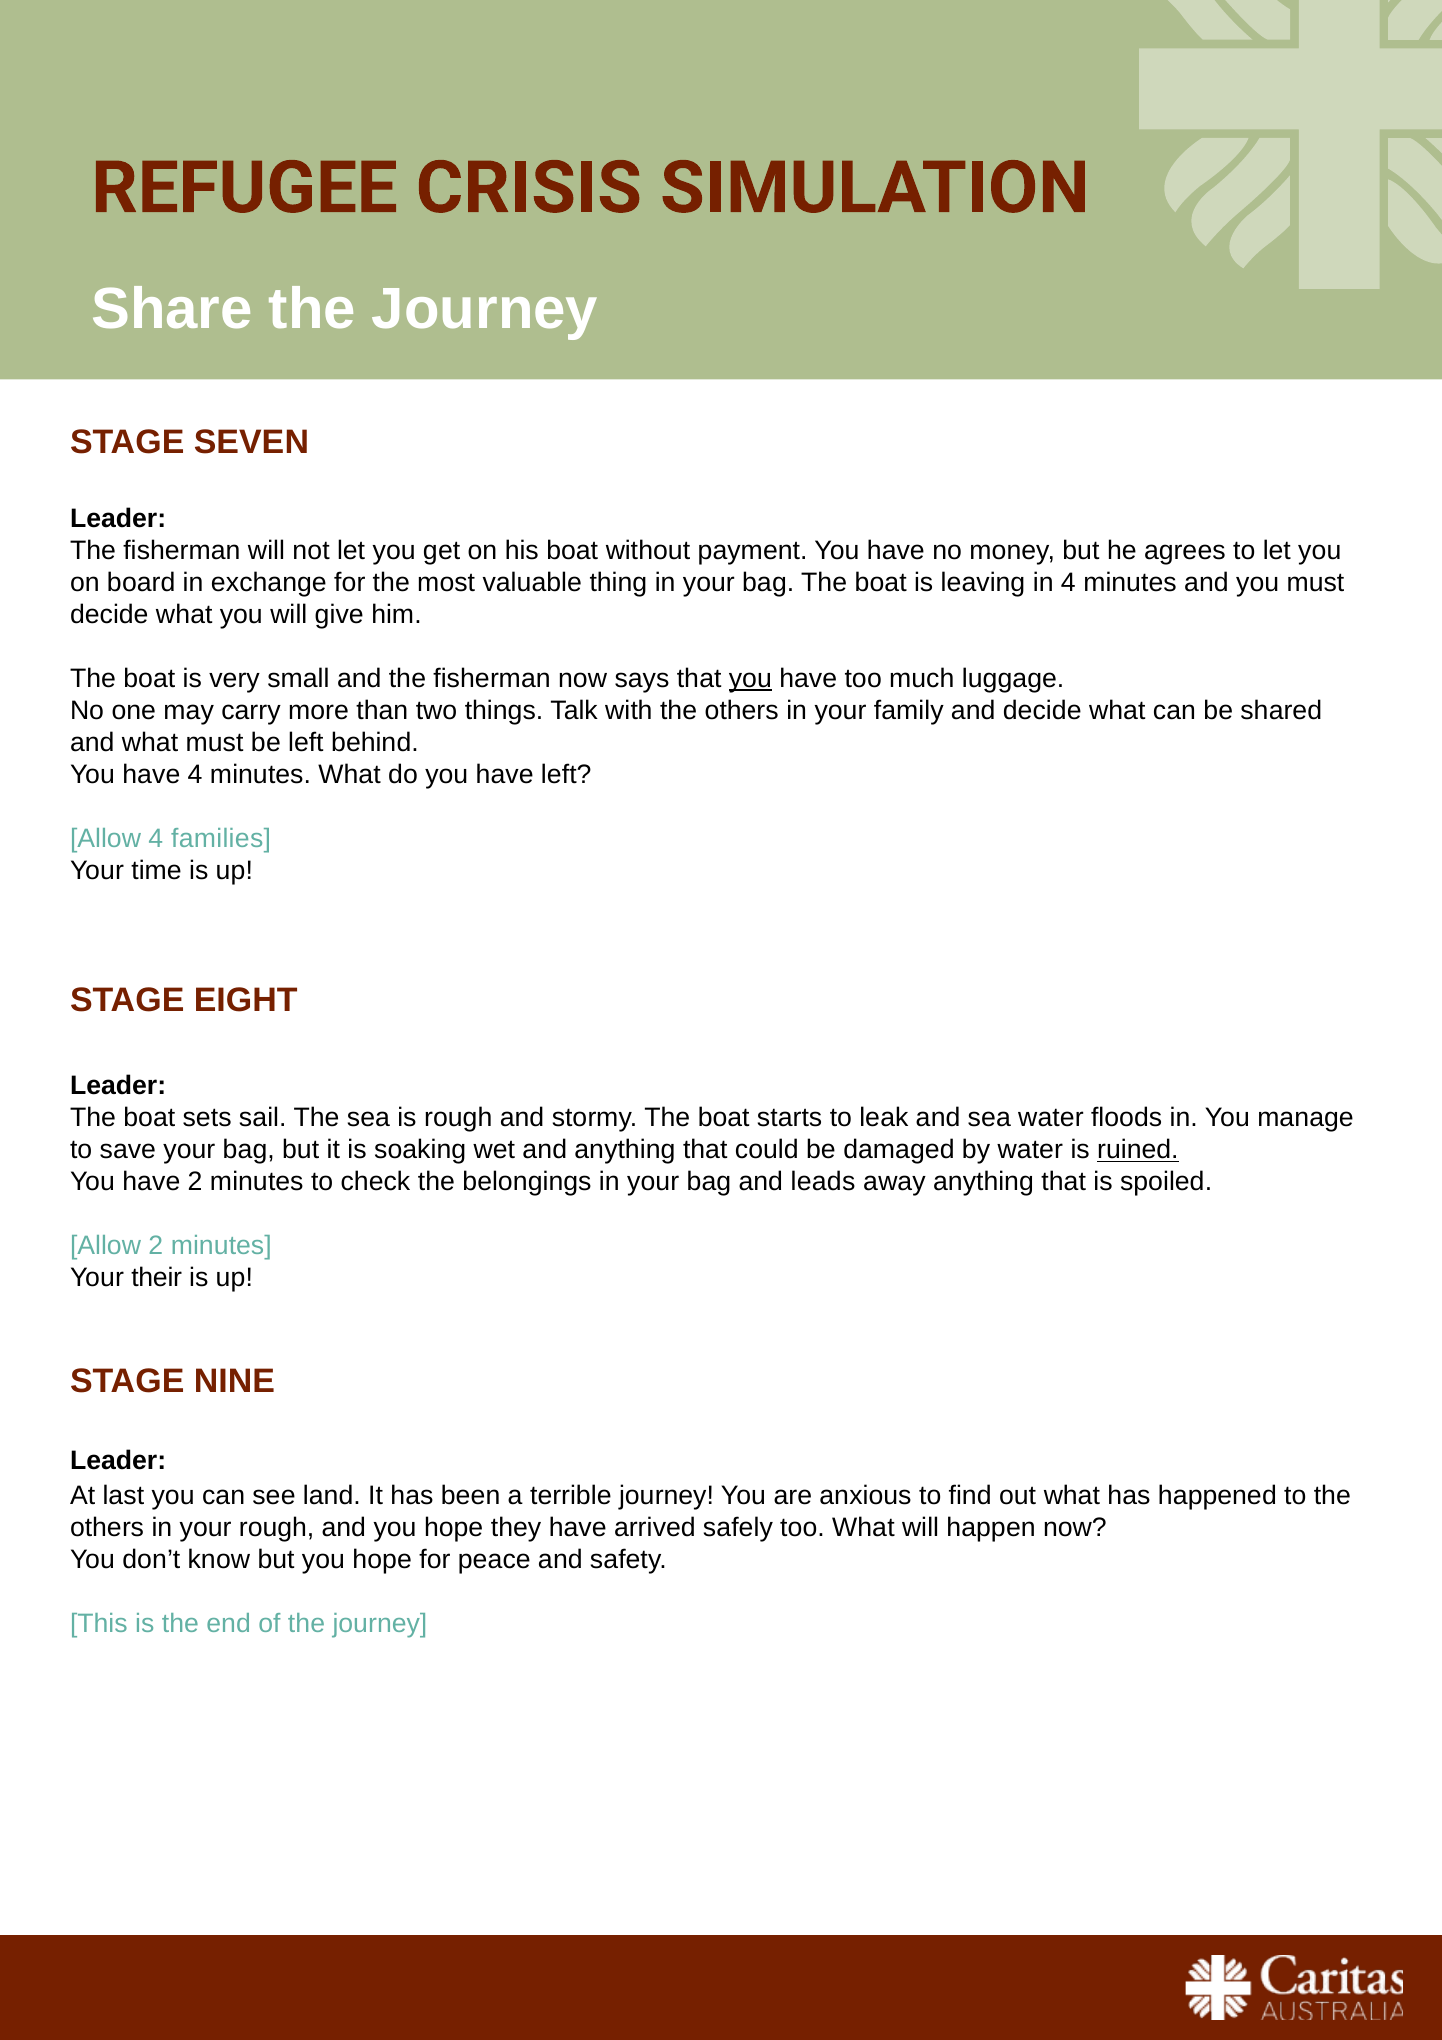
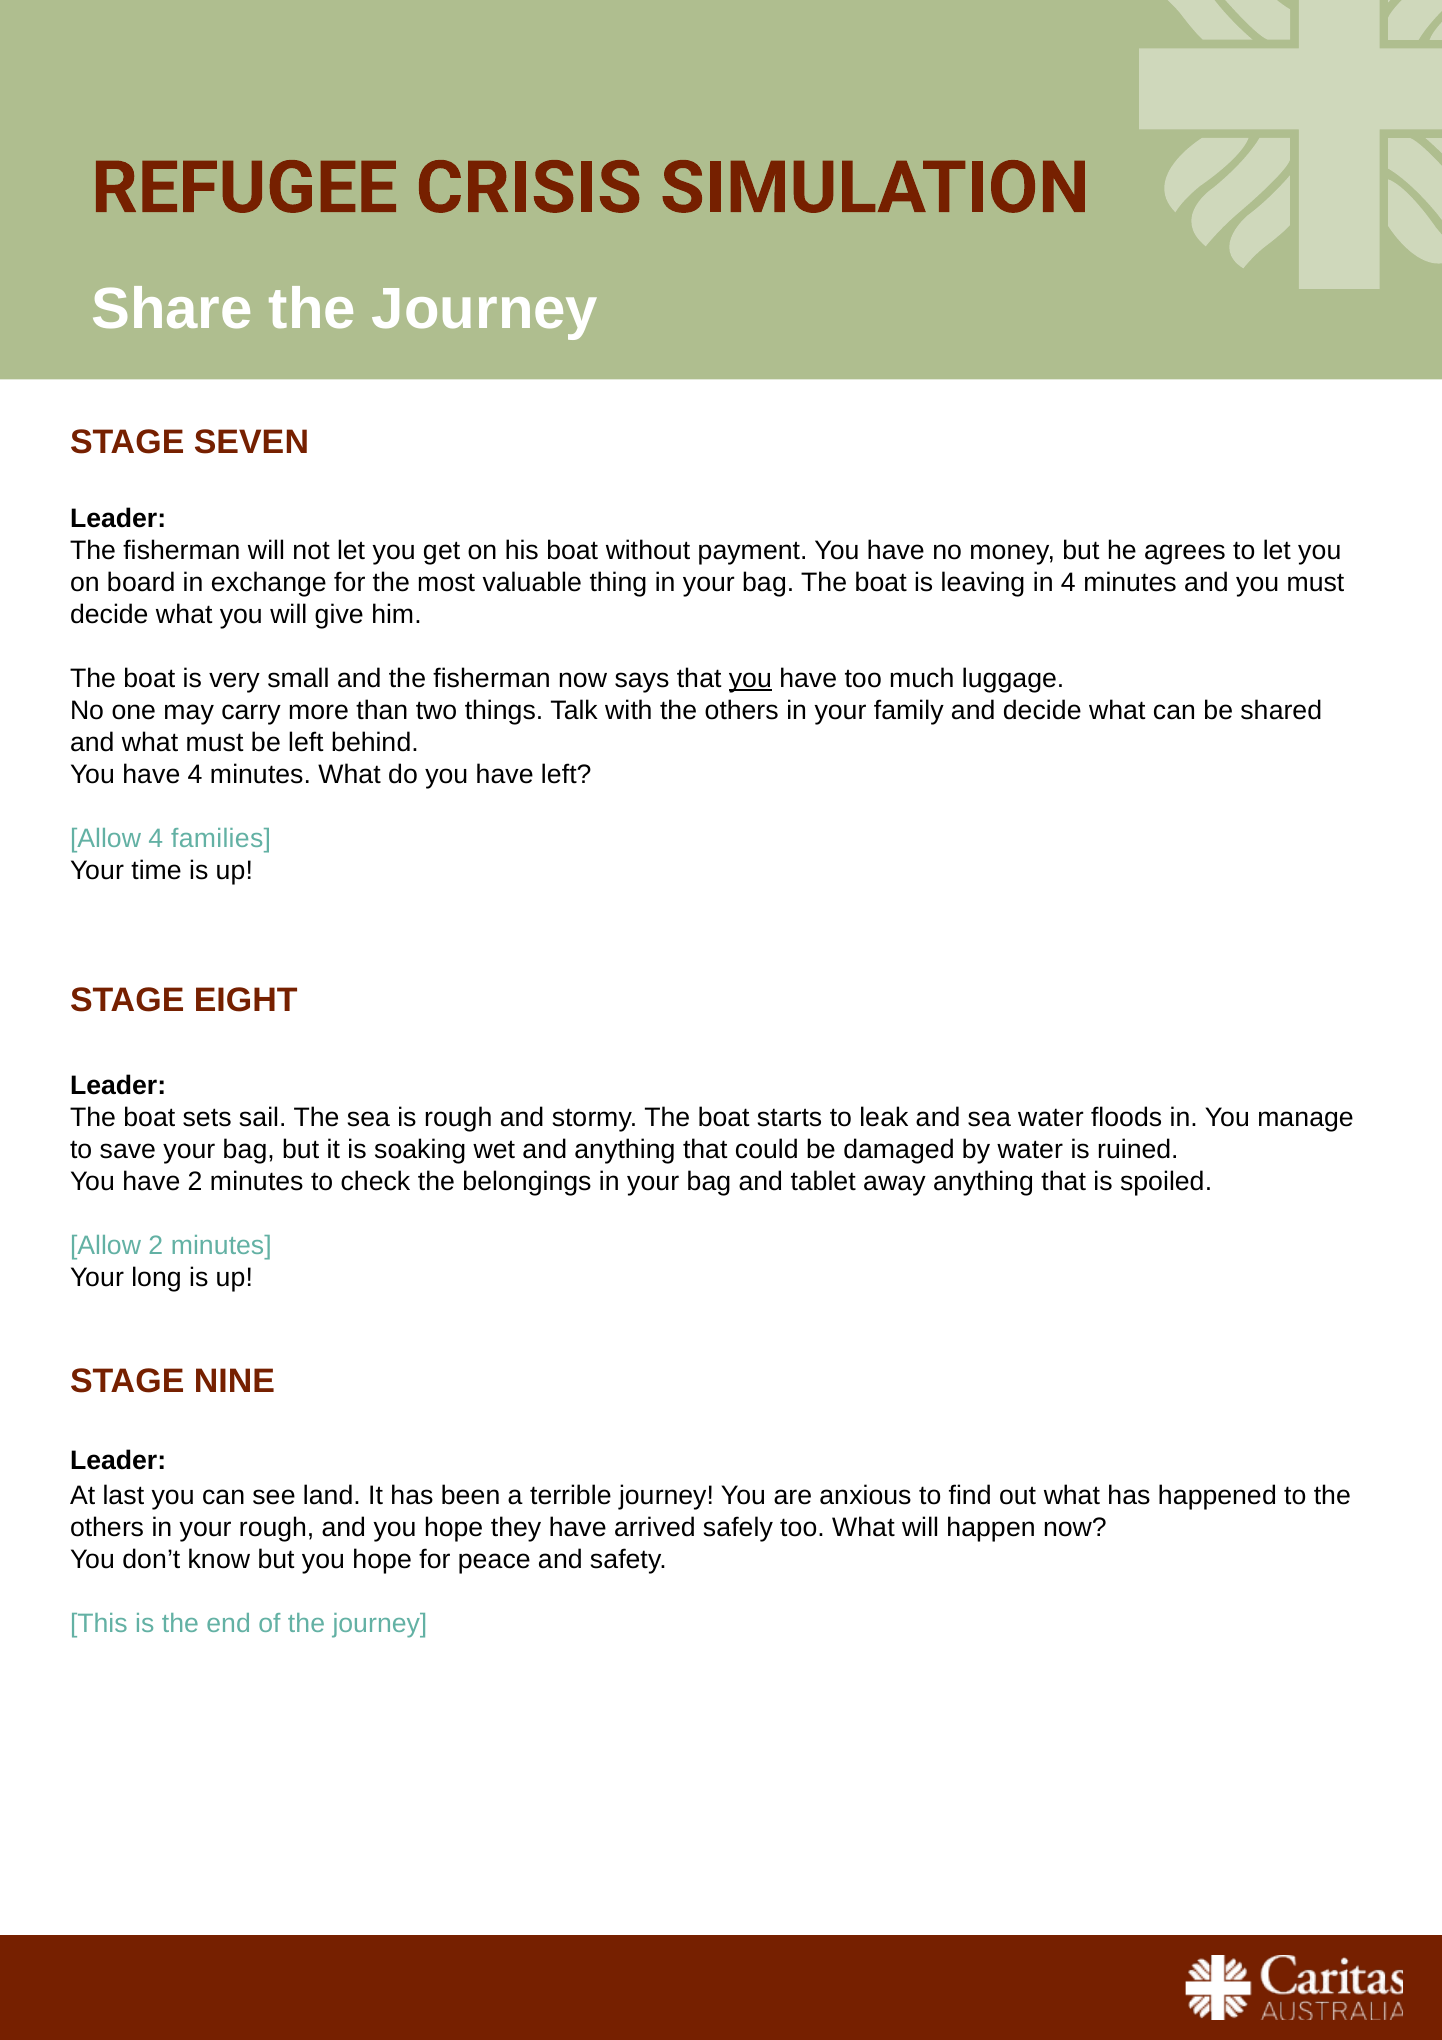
ruined underline: present -> none (1138, 1150)
leads: leads -> tablet (823, 1182)
their: their -> long (157, 1278)
